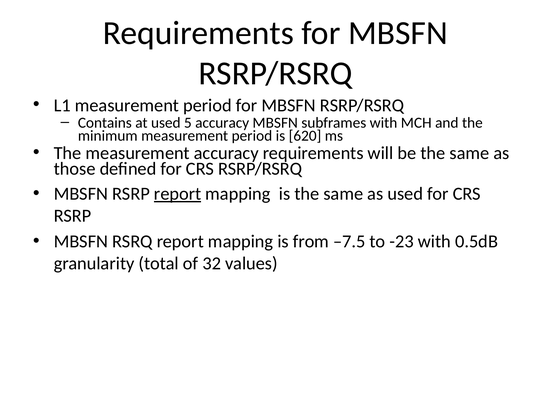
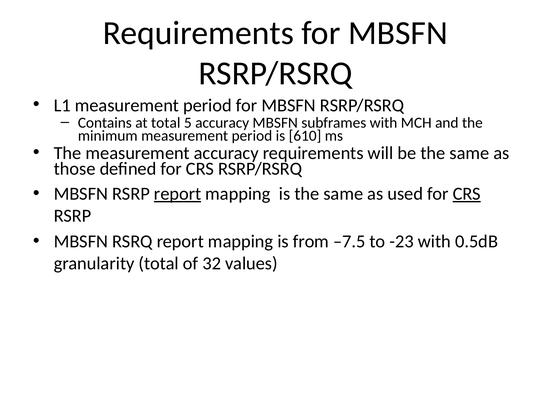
at used: used -> total (166, 123)
620: 620 -> 610 (305, 136)
CRS underline: none -> present (467, 194)
